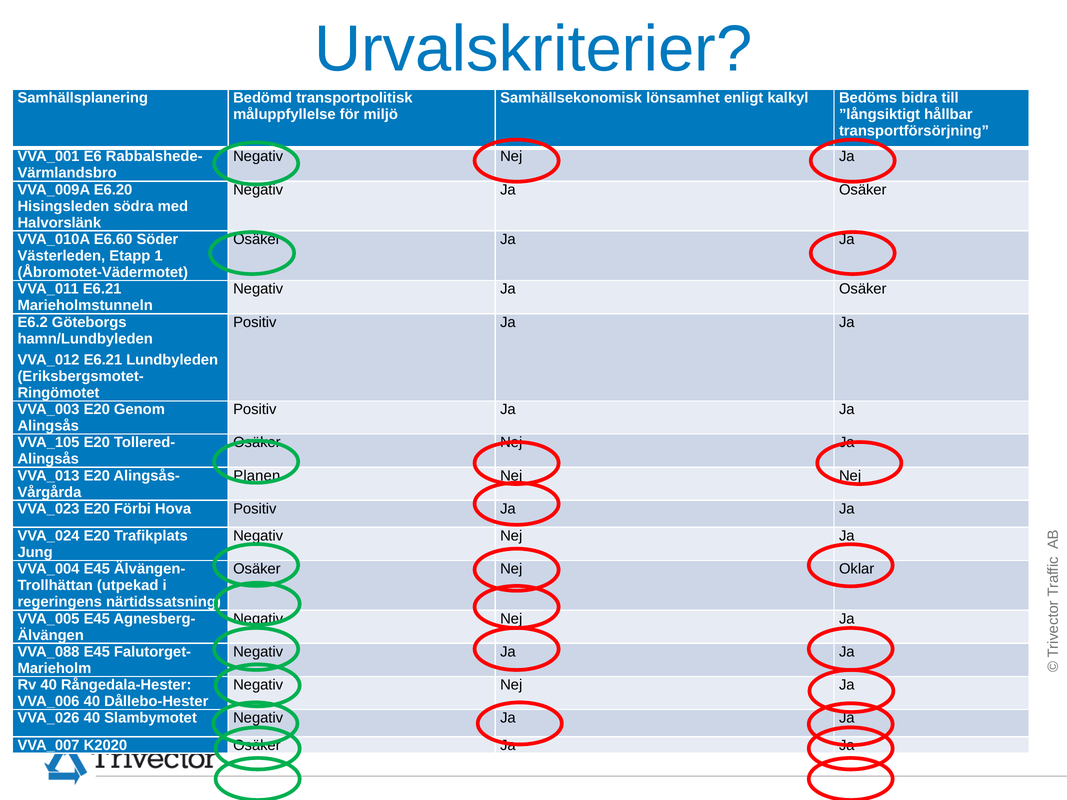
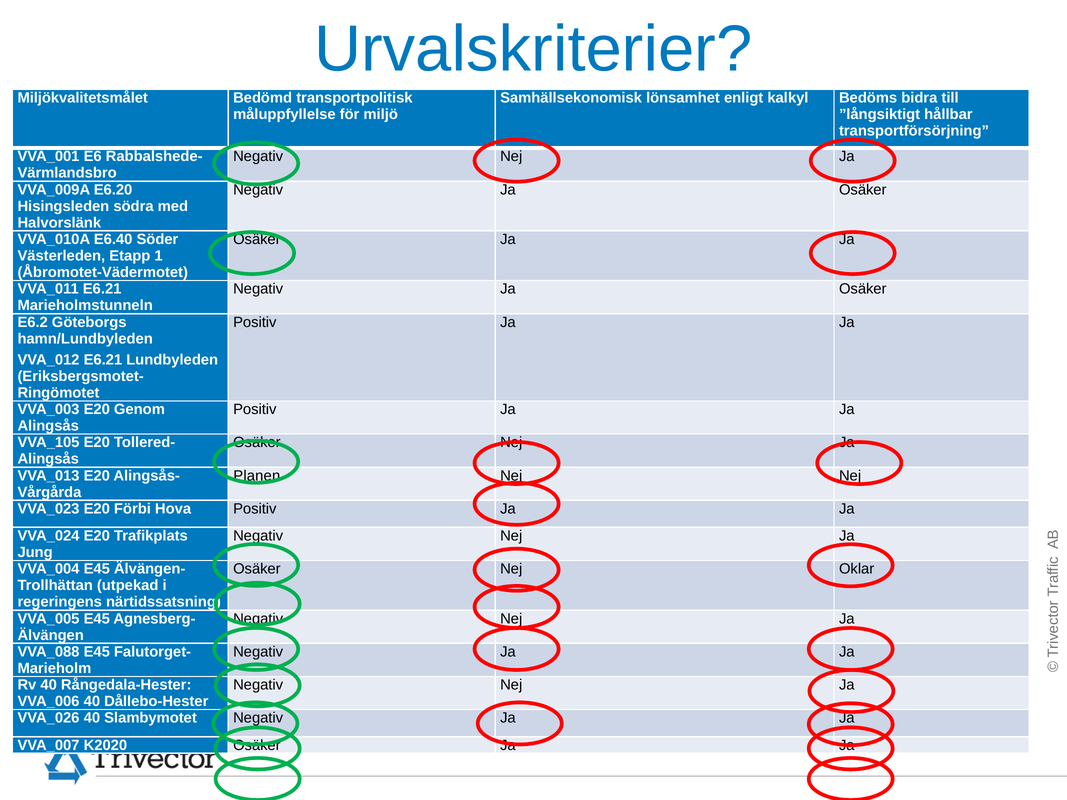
Samhällsplanering: Samhällsplanering -> Miljökvalitetsmålet (83, 98)
E6.60: E6.60 -> E6.40 (113, 239)
